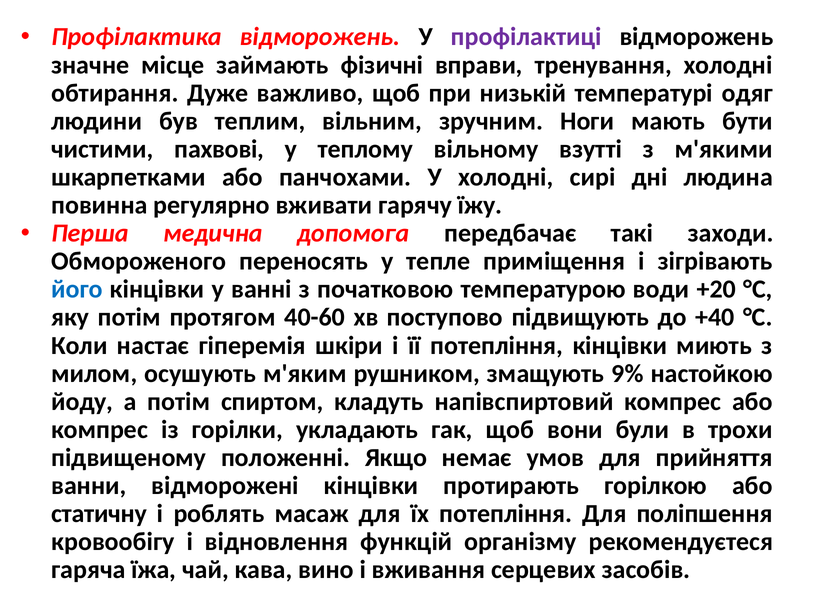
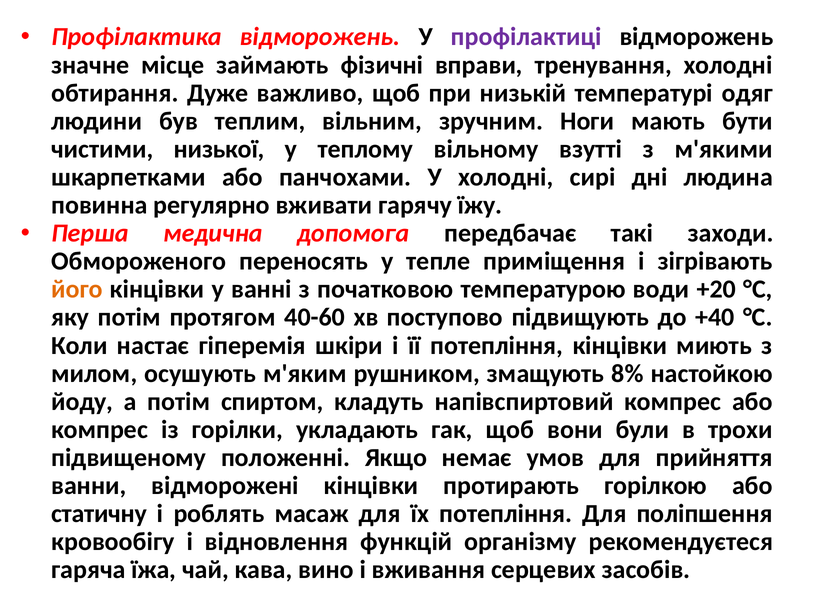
пахвові: пахвові -> низької (219, 149)
його colour: blue -> orange (77, 290)
9%: 9% -> 8% (627, 374)
